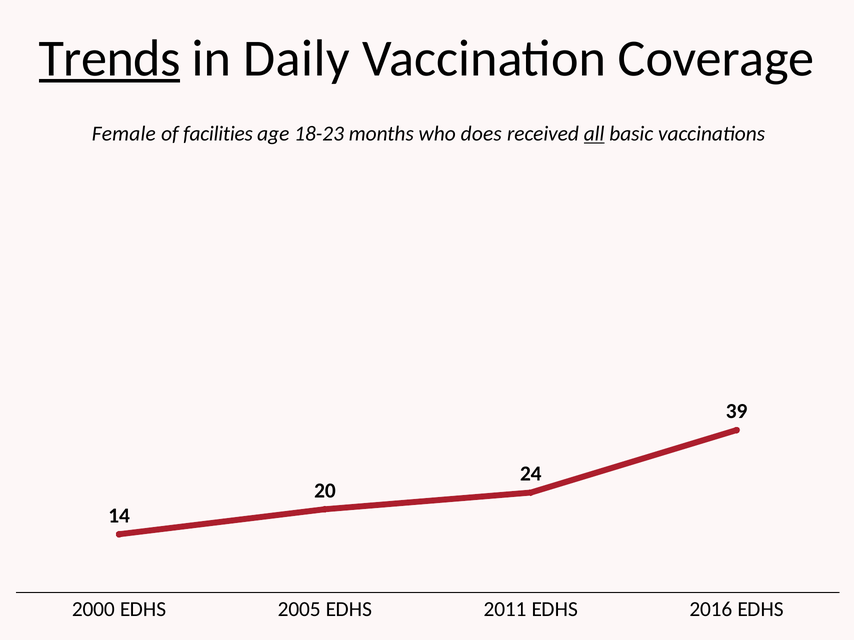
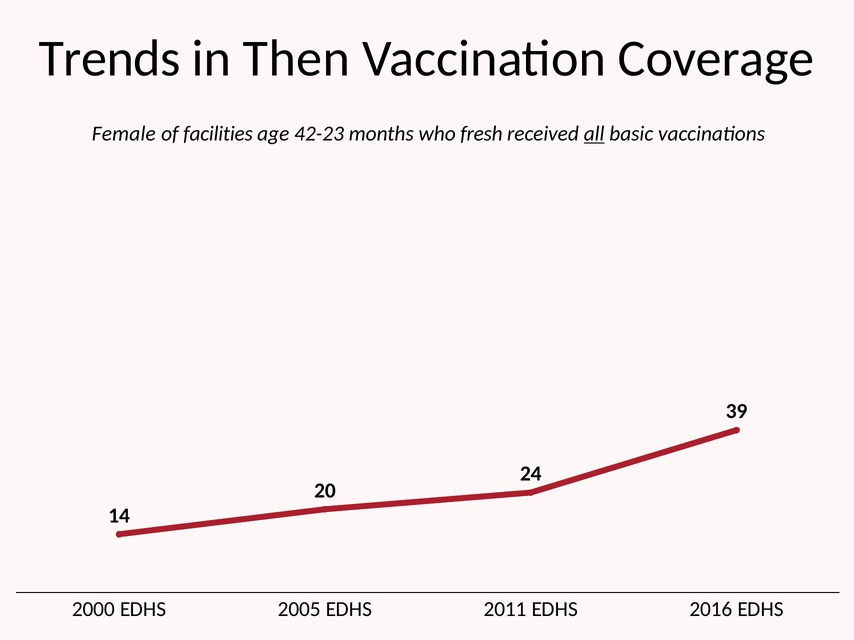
Trends underline: present -> none (110, 58)
Daily: Daily -> Then (296, 58)
18-23: 18-23 -> 42-23 (319, 134)
does: does -> fresh (481, 134)
